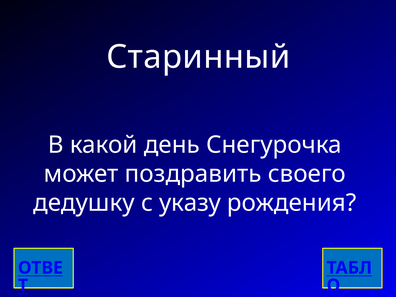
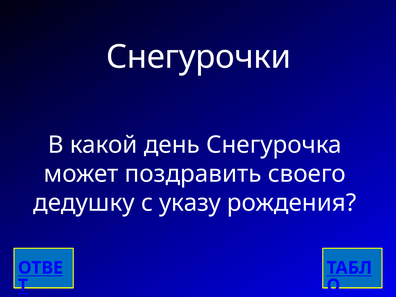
Старинный: Старинный -> Снегурочки (199, 57)
